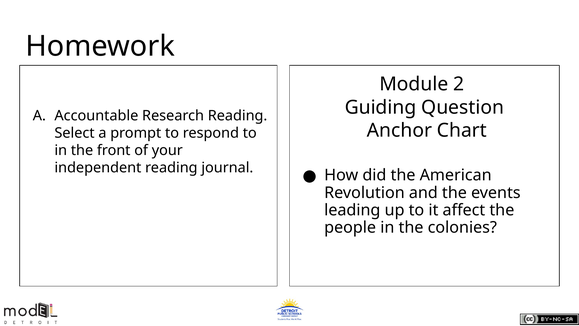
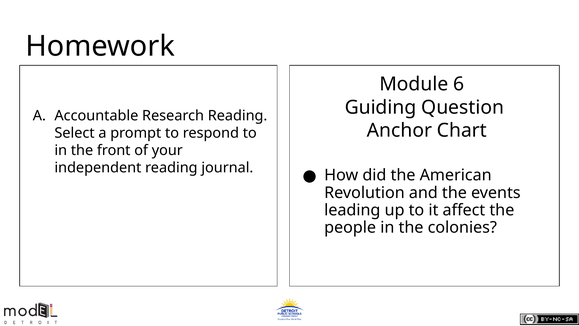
2: 2 -> 6 (459, 84)
